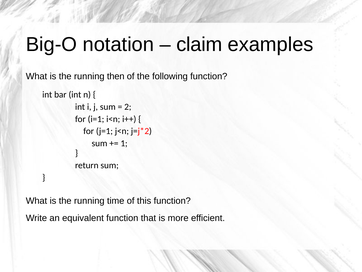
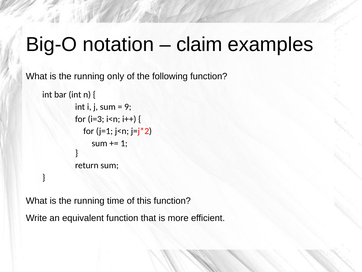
then: then -> only (116, 76)
2: 2 -> 9 (128, 107)
i=1: i=1 -> i=3 (96, 119)
